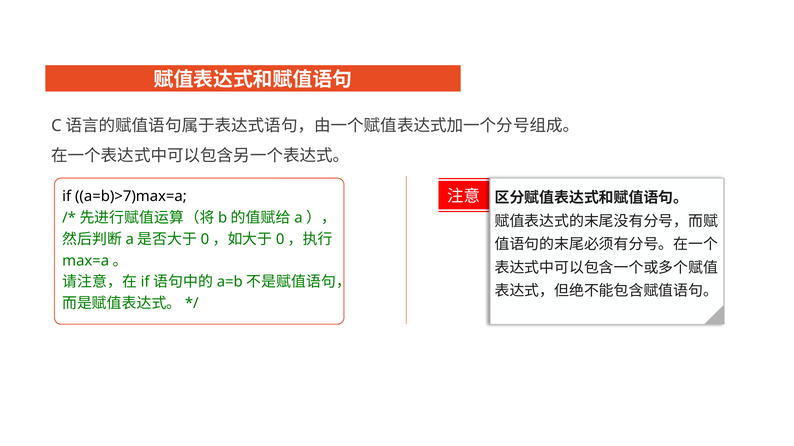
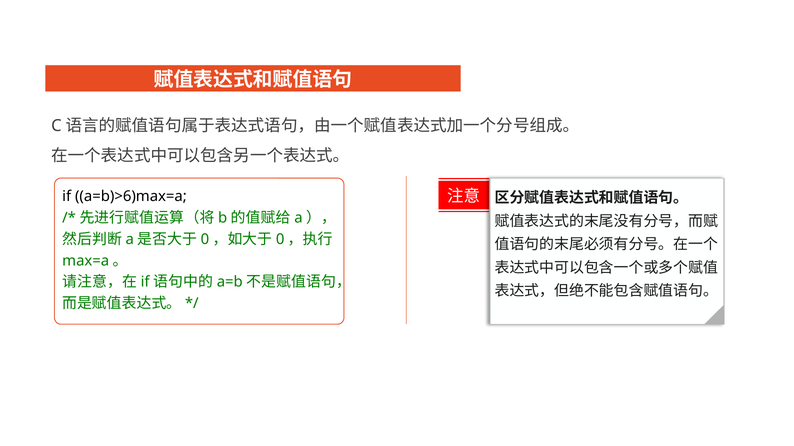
a=b)>7)max=a: a=b)>7)max=a -> a=b)>6)max=a (131, 197)
